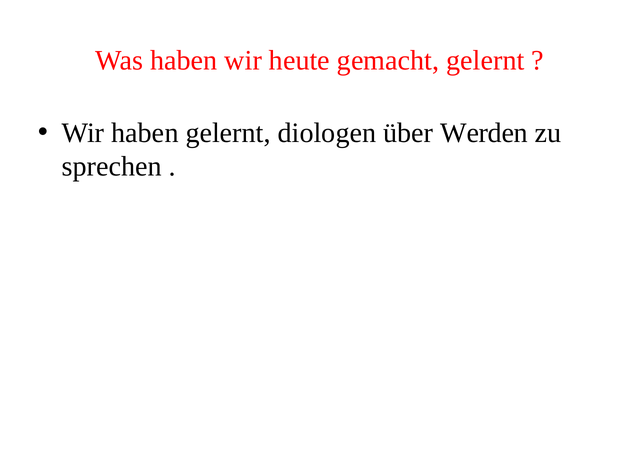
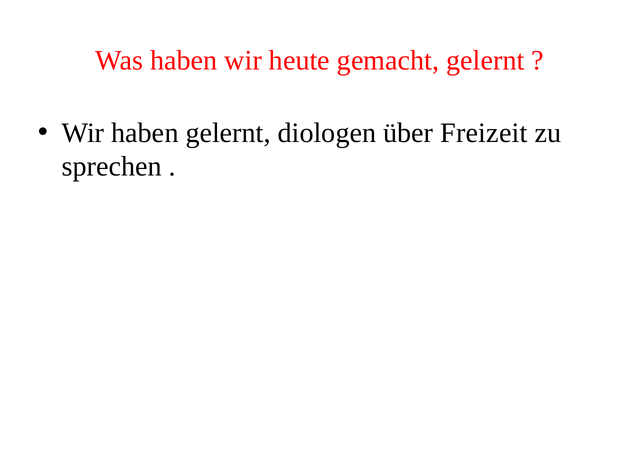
Werden: Werden -> Freizeit (484, 133)
